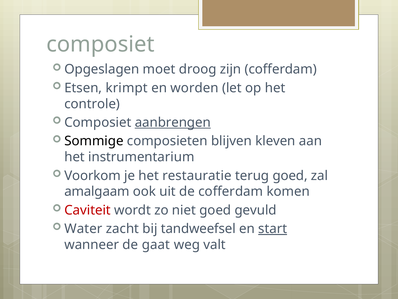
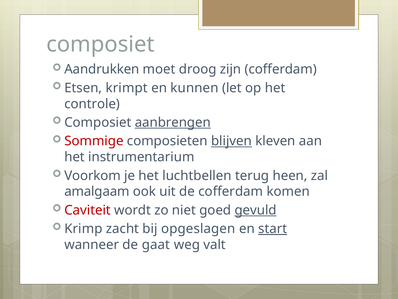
Opgeslagen: Opgeslagen -> Aandrukken (102, 69)
worden: worden -> kunnen (195, 88)
Sommige colour: black -> red (94, 141)
blijven underline: none -> present (231, 141)
restauratie: restauratie -> luchtbellen (197, 175)
terug goed: goed -> heen (290, 175)
gevuld underline: none -> present (256, 210)
Water: Water -> Krimp (83, 228)
tandweefsel: tandweefsel -> opgeslagen (198, 228)
